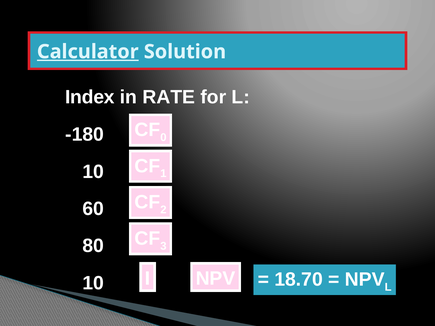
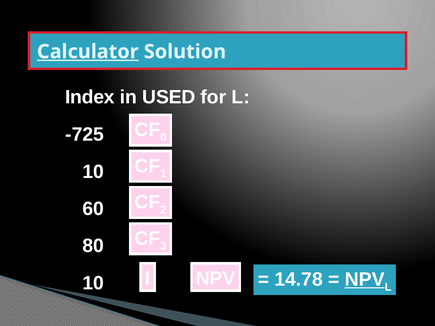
RATE: RATE -> USED (169, 97)
-180: -180 -> -725 (85, 135)
18.70: 18.70 -> 14.78 (299, 280)
NPV underline: none -> present (365, 280)
